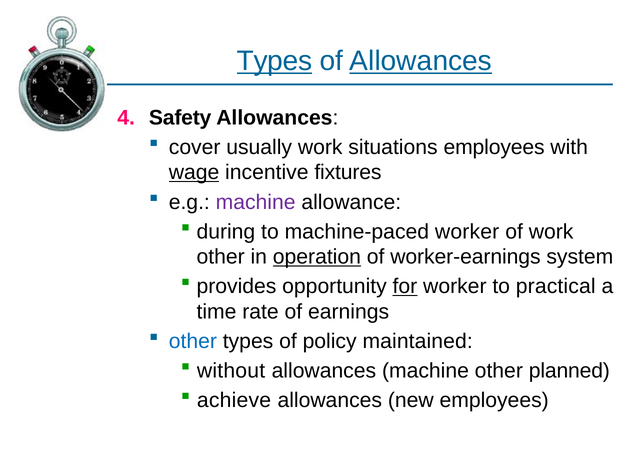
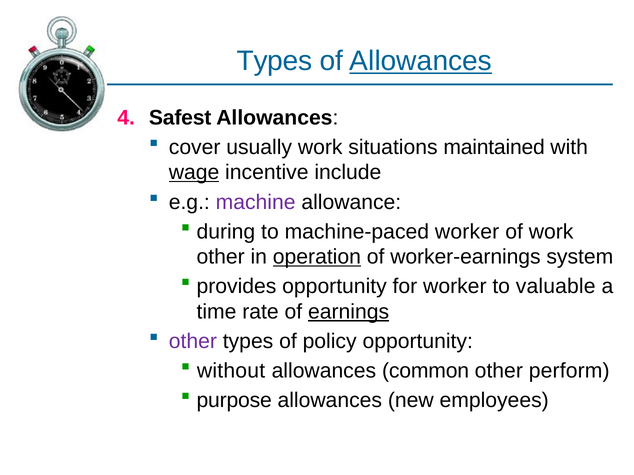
Types underline: present -> none (274, 61)
Safety: Safety -> Safest (180, 118)
situations employees: employees -> maintained (494, 147)
fixtures: fixtures -> include (348, 173)
for underline: present -> none (405, 287)
practical: practical -> valuable (556, 287)
earnings underline: none -> present (349, 312)
other colour: blue -> purple (193, 342)
policy maintained: maintained -> opportunity (418, 342)
allowances machine: machine -> common (426, 371)
planned: planned -> perform (569, 371)
achieve: achieve -> purpose (234, 401)
